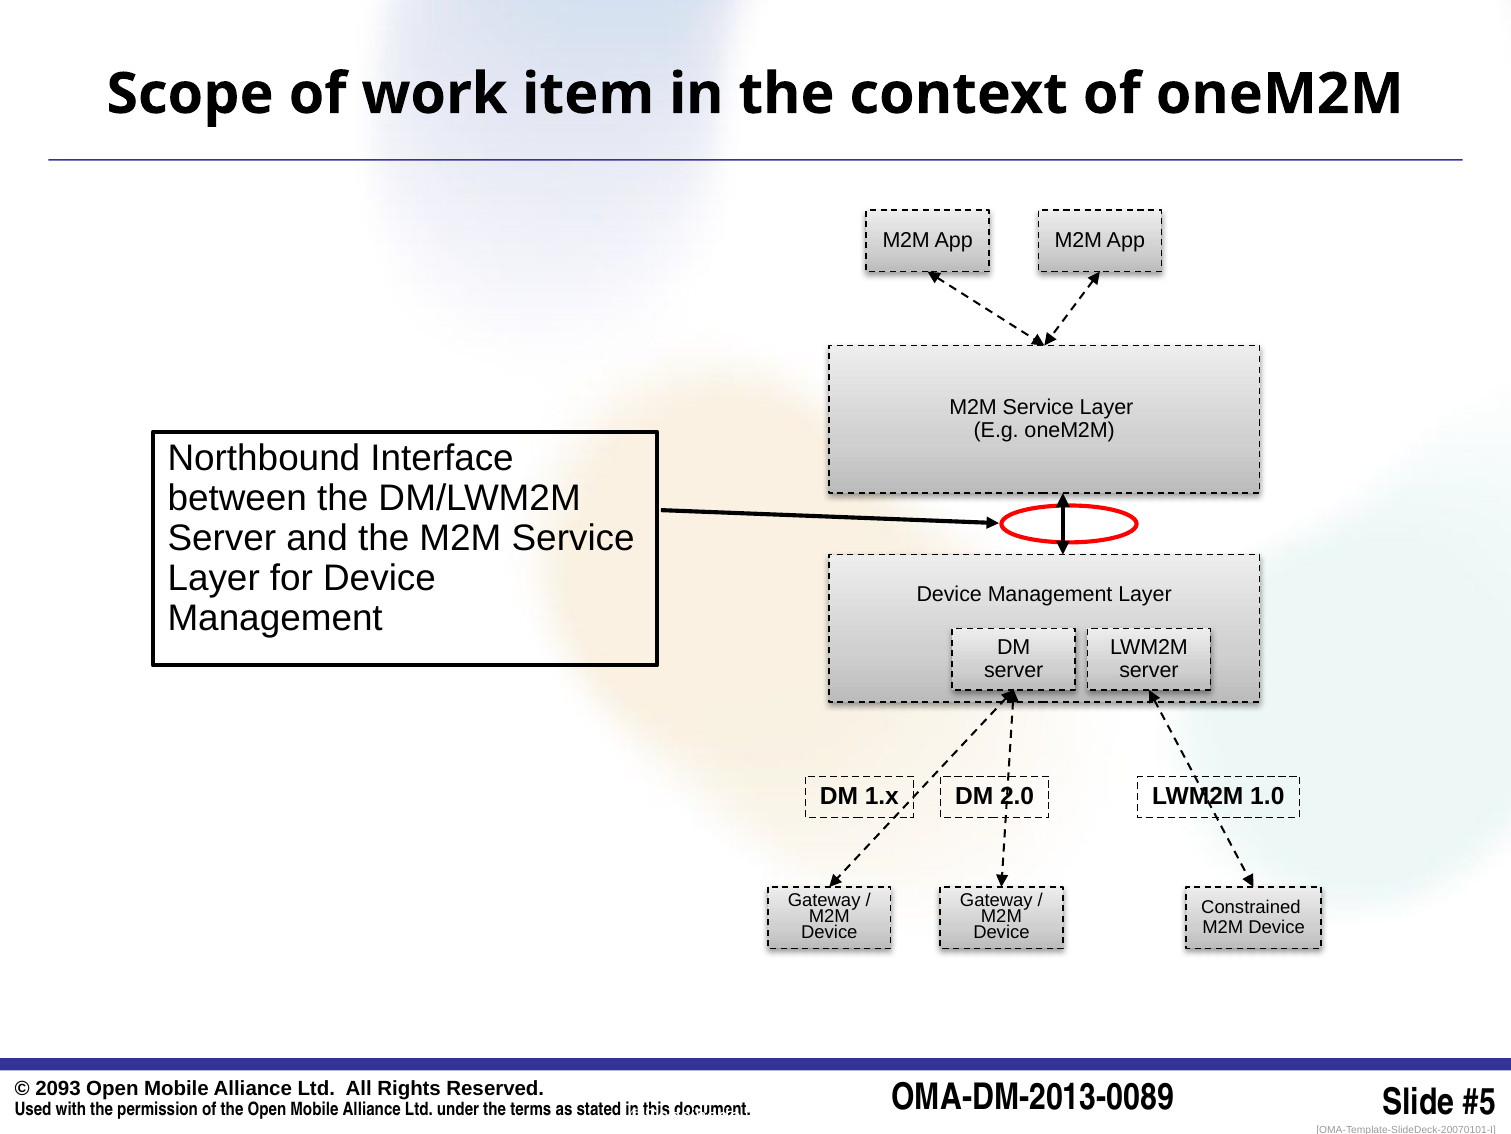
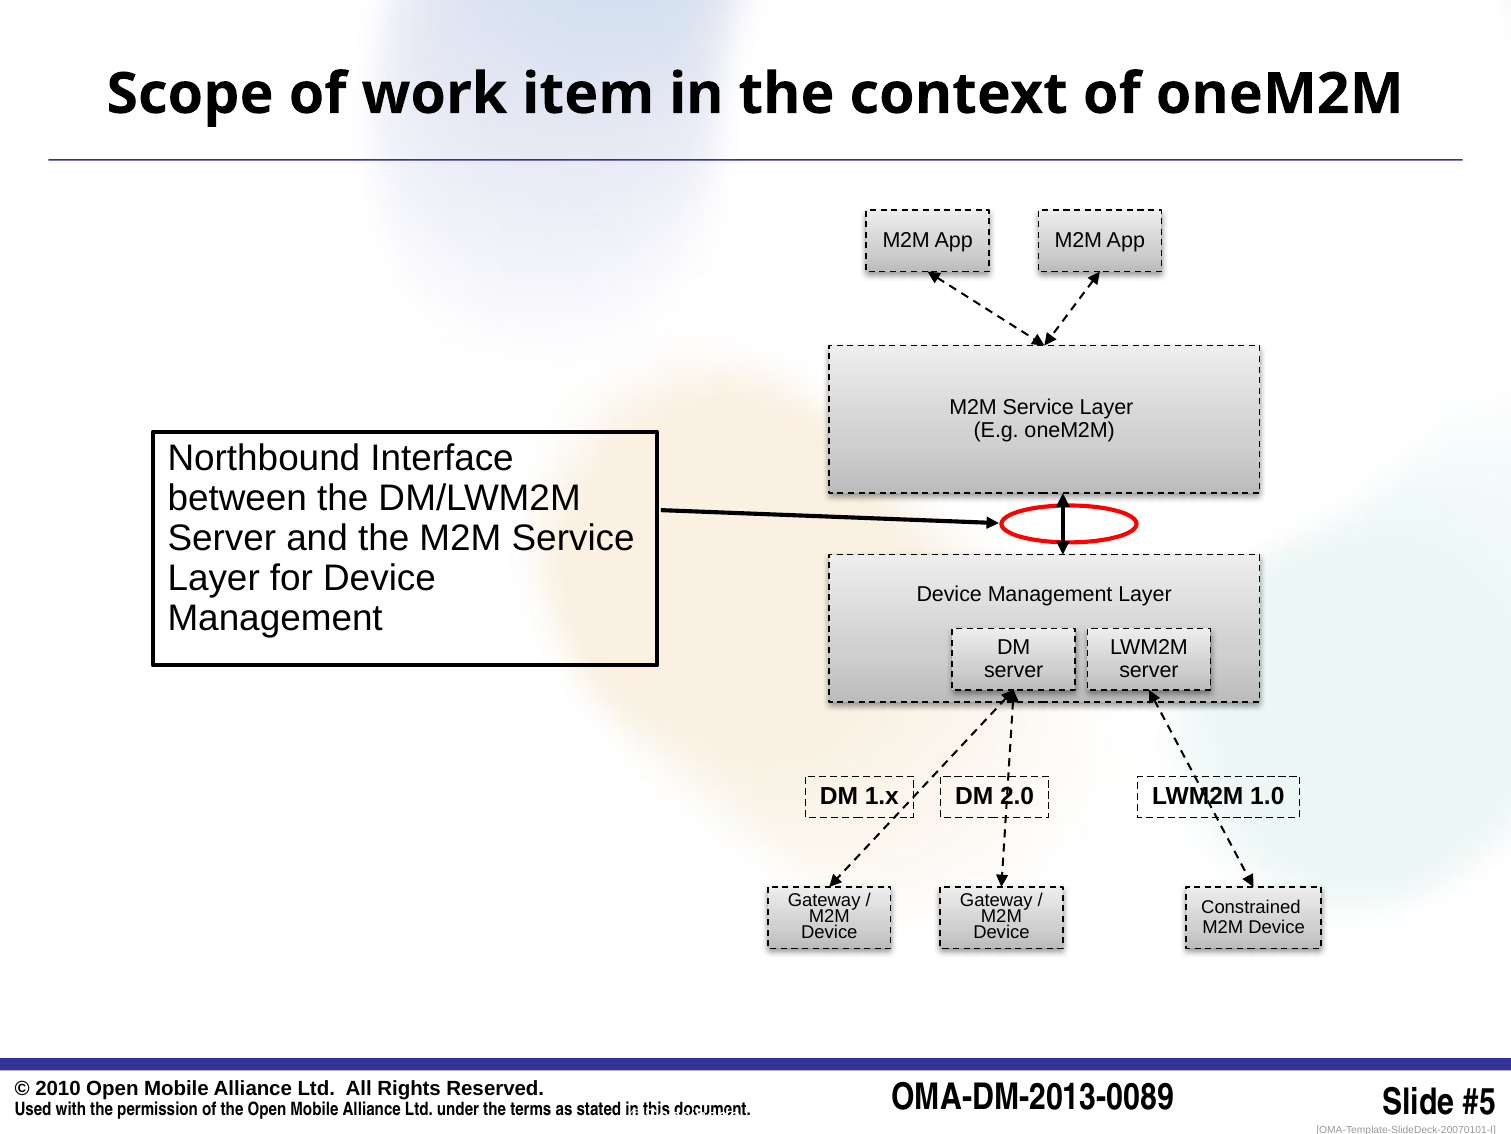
2093: 2093 -> 2010 (58, 1088)
